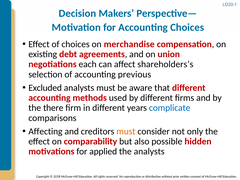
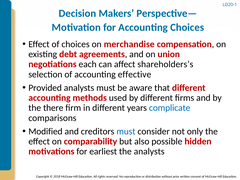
previous: previous -> effective (135, 74)
Excluded: Excluded -> Provided (45, 88)
Affecting: Affecting -> Modified (45, 131)
must colour: orange -> blue (126, 131)
applied: applied -> earliest (103, 151)
